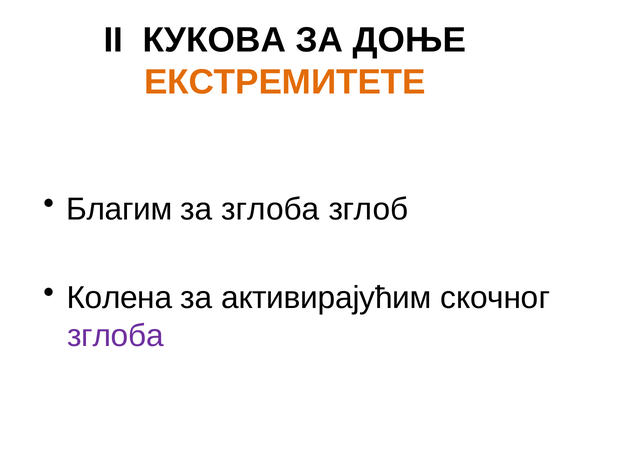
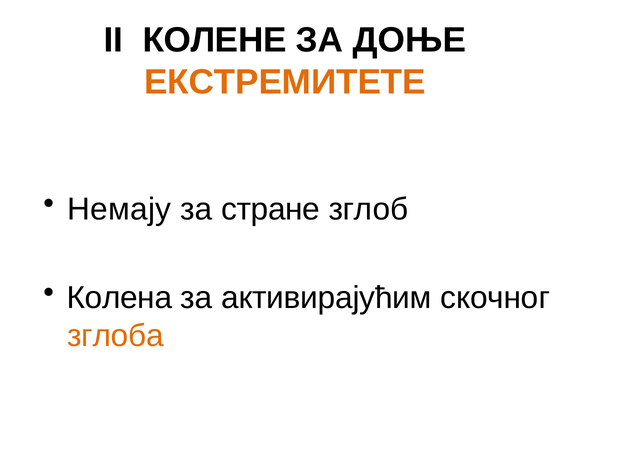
КУКОВА: КУКОВА -> КОЛЕНЕ (215, 40)
Благим: Благим -> Немају (119, 209)
за зглоба: зглоба -> стране (271, 209)
зглоба colour: purple -> orange (115, 336)
